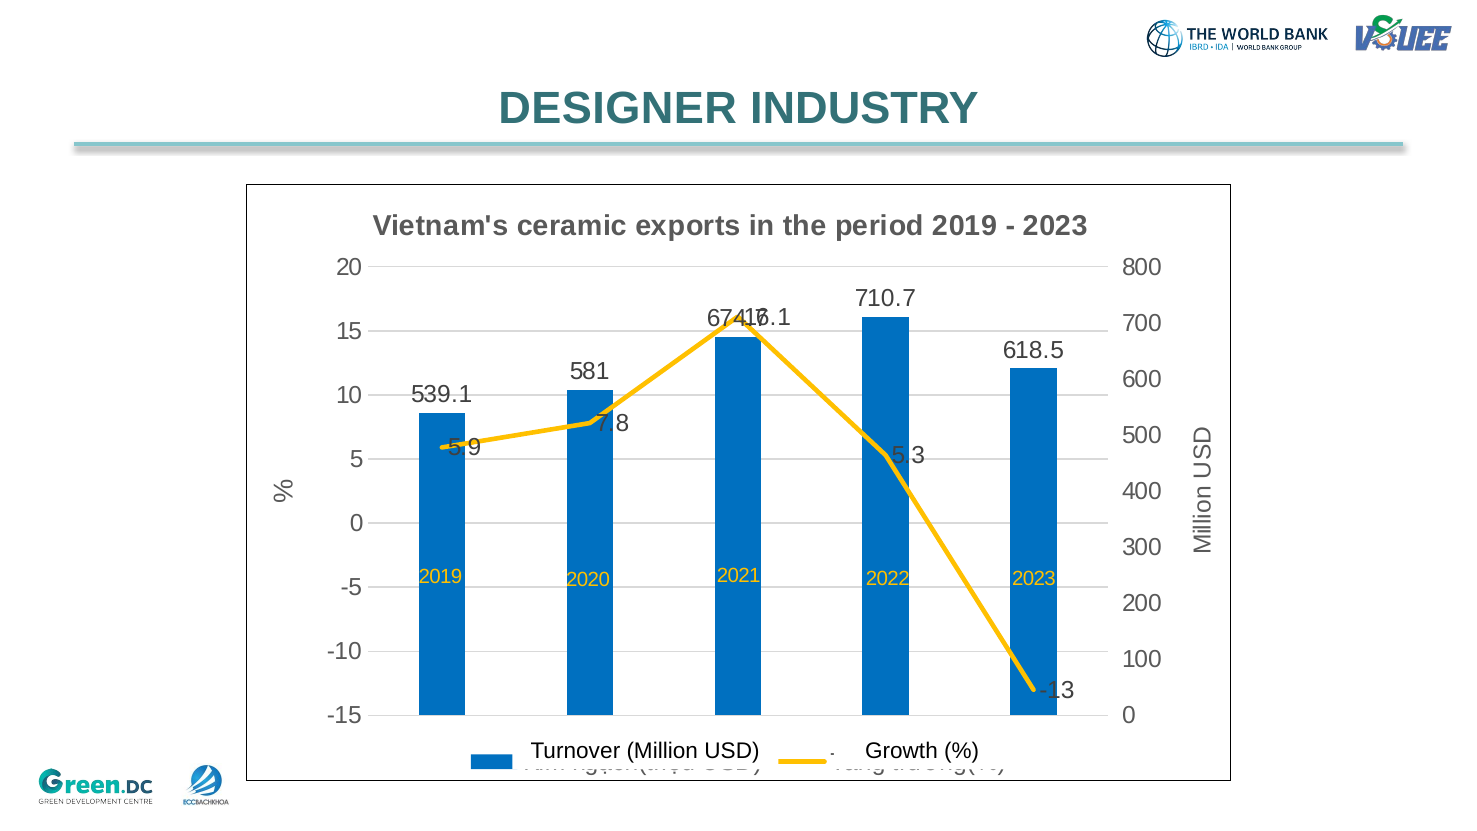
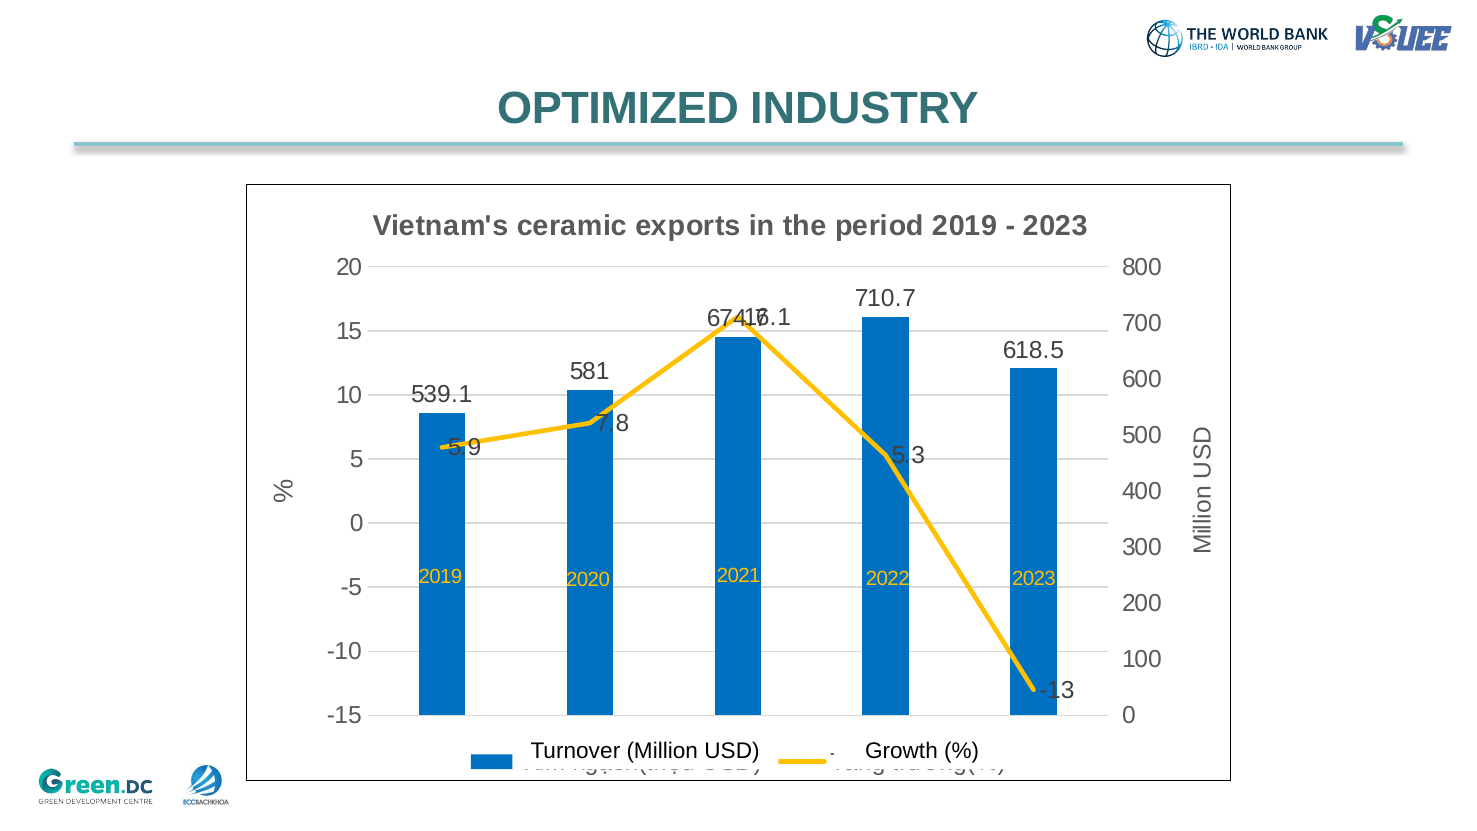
DESIGNER: DESIGNER -> OPTIMIZED (618, 108)
